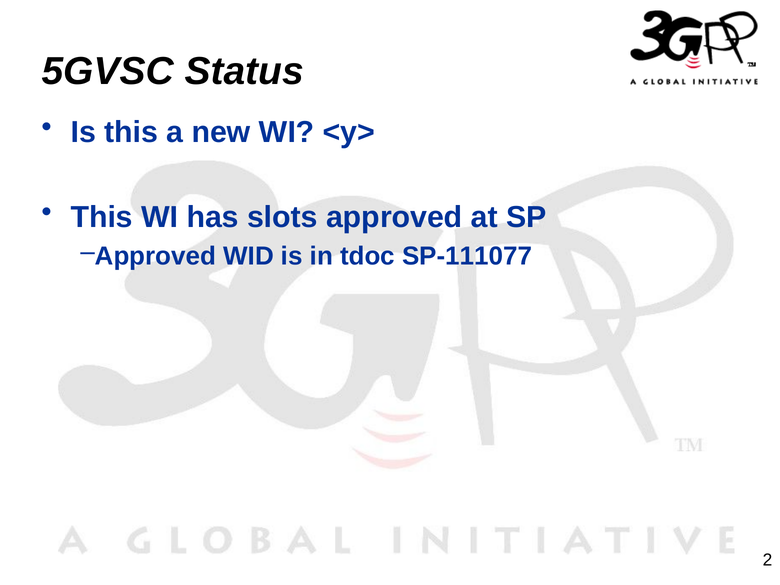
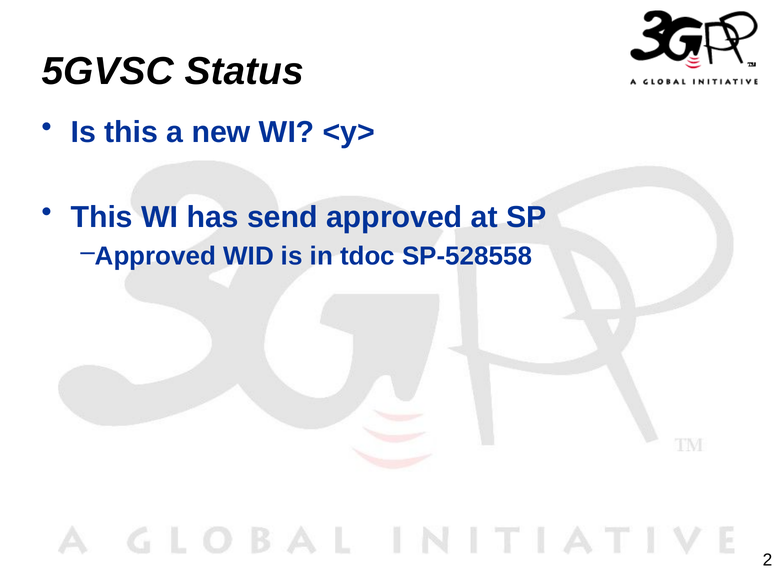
slots: slots -> send (282, 217)
SP-111077: SP-111077 -> SP-528558 (467, 256)
